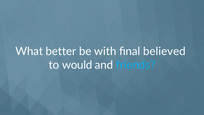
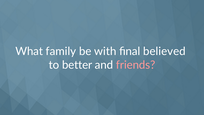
better: better -> family (61, 51)
would: would -> better (77, 65)
friends colour: light blue -> pink (136, 65)
